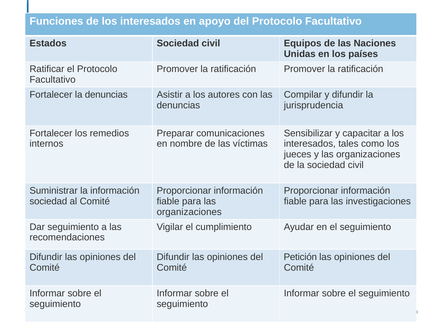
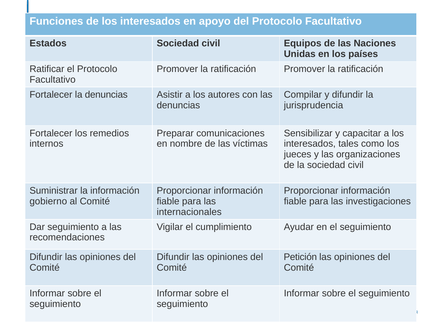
sociedad: sociedad -> gobierno (48, 201)
organizaciones: organizaciones -> internacionales (189, 212)
